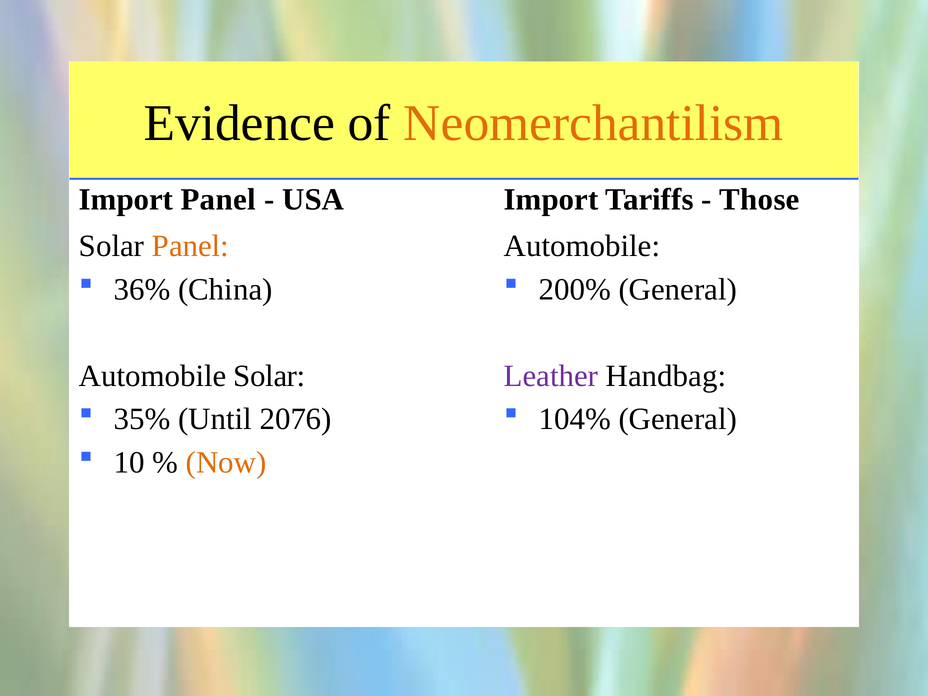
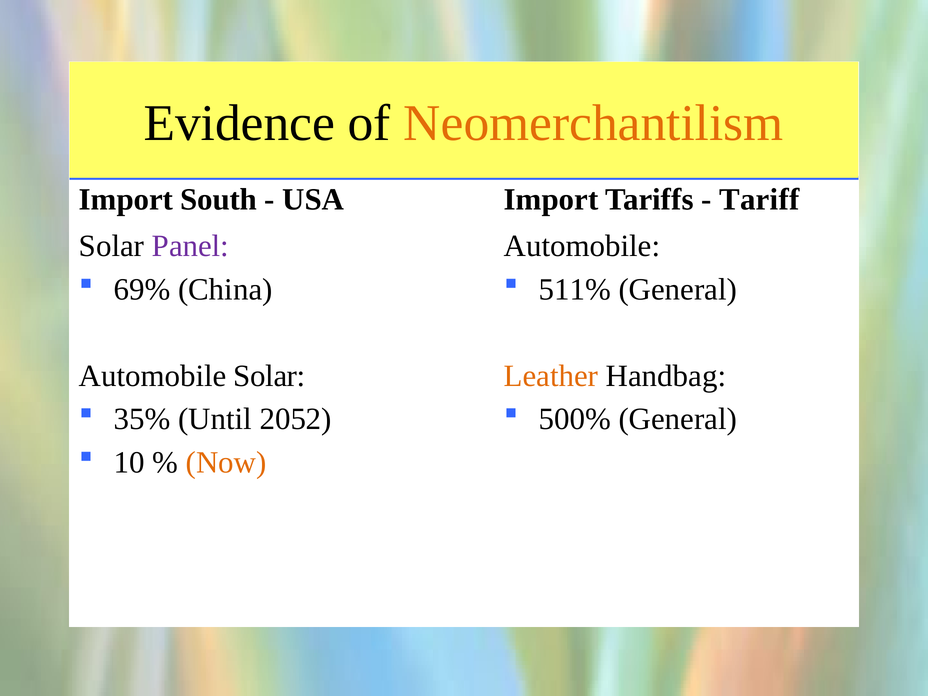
Import Panel: Panel -> South (219, 200)
Those: Those -> Tariff (759, 200)
Panel colour: orange -> purple (190, 246)
36%: 36% -> 69% (142, 289)
200%: 200% -> 511% (575, 289)
Leather colour: purple -> orange (551, 376)
2076: 2076 -> 2052 (296, 419)
104%: 104% -> 500% (575, 419)
